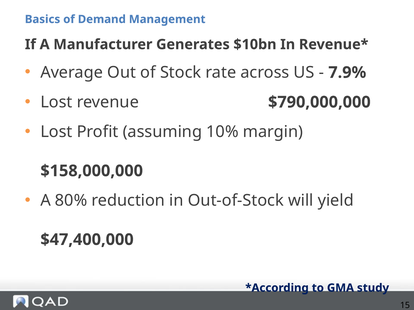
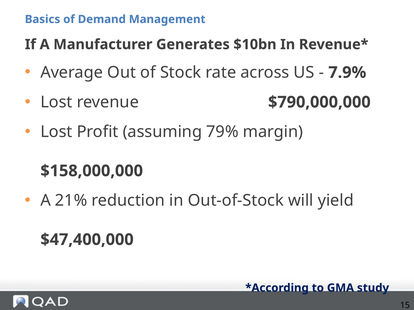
10%: 10% -> 79% (222, 132)
80%: 80% -> 21% (71, 201)
